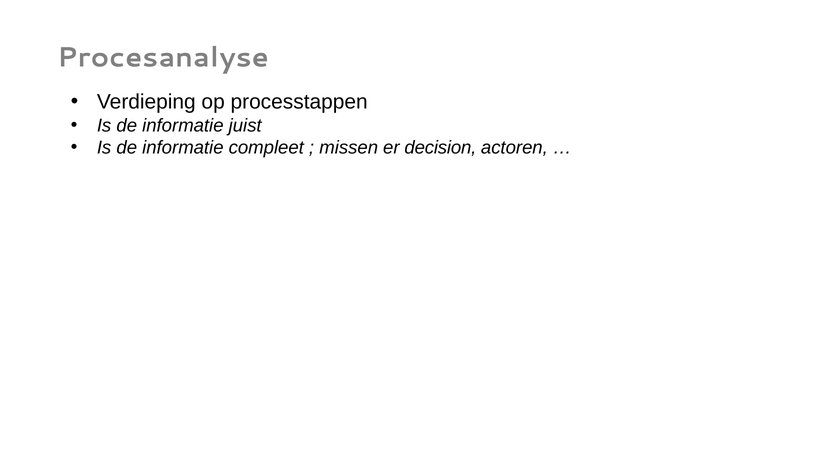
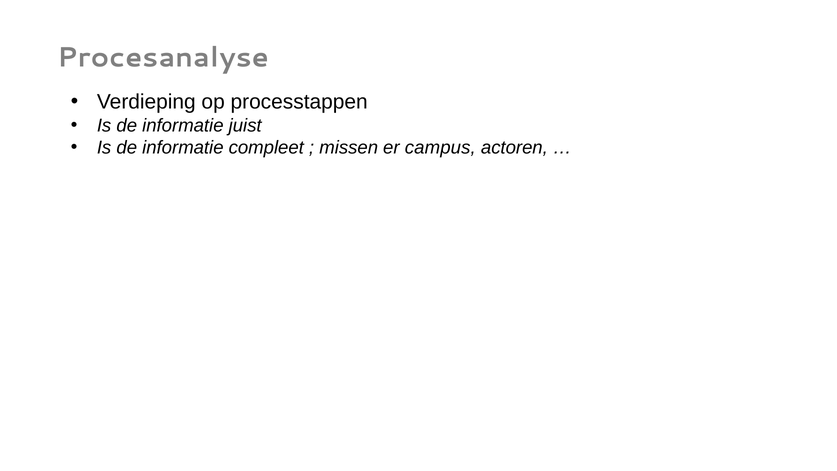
decision: decision -> campus (440, 148)
